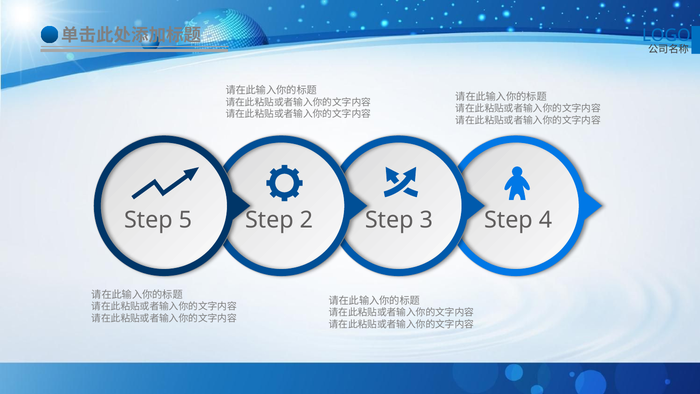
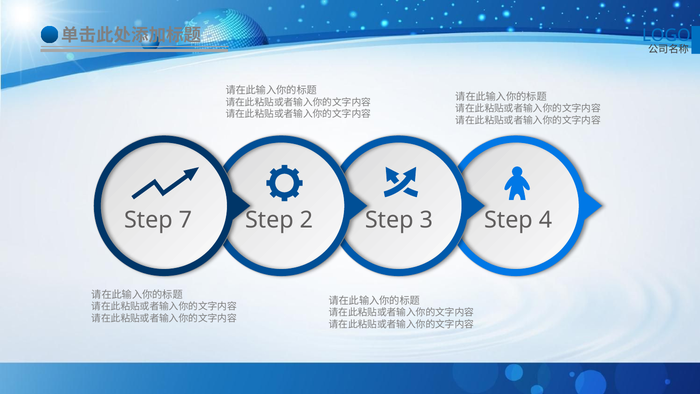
5: 5 -> 7 (185, 220)
